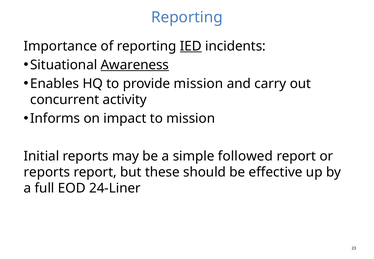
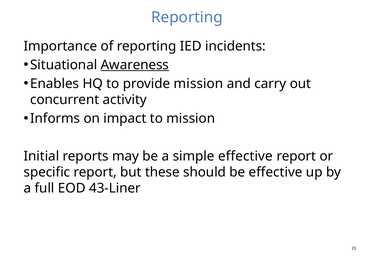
IED underline: present -> none (191, 46)
simple followed: followed -> effective (245, 156)
reports: reports -> specific (47, 172)
24-Liner: 24-Liner -> 43-Liner (115, 188)
